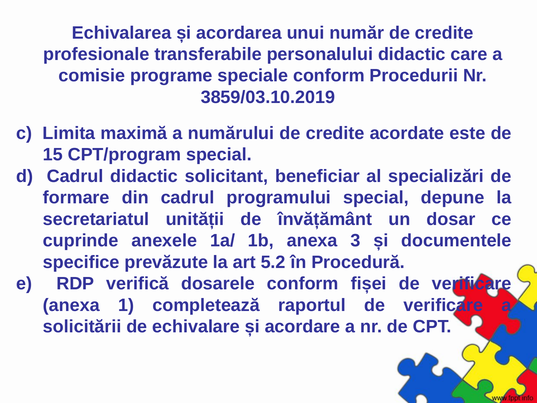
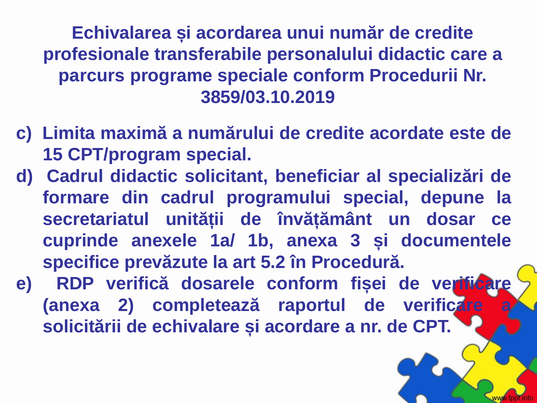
comisie: comisie -> parcurs (92, 76)
1: 1 -> 2 (126, 305)
